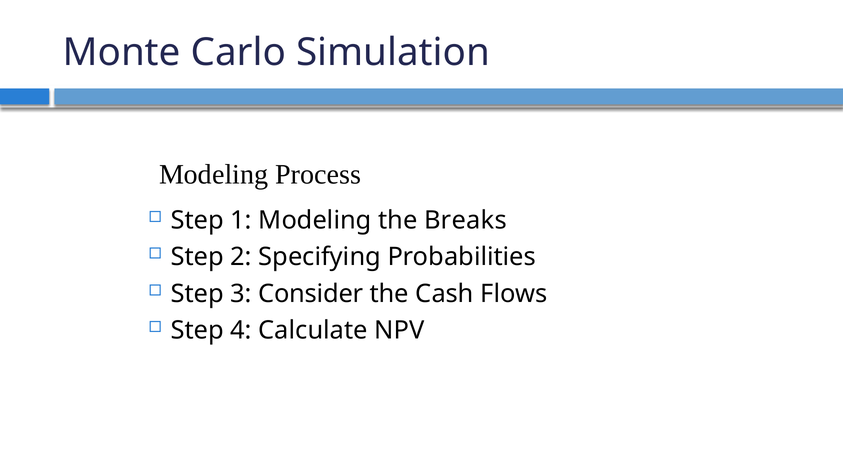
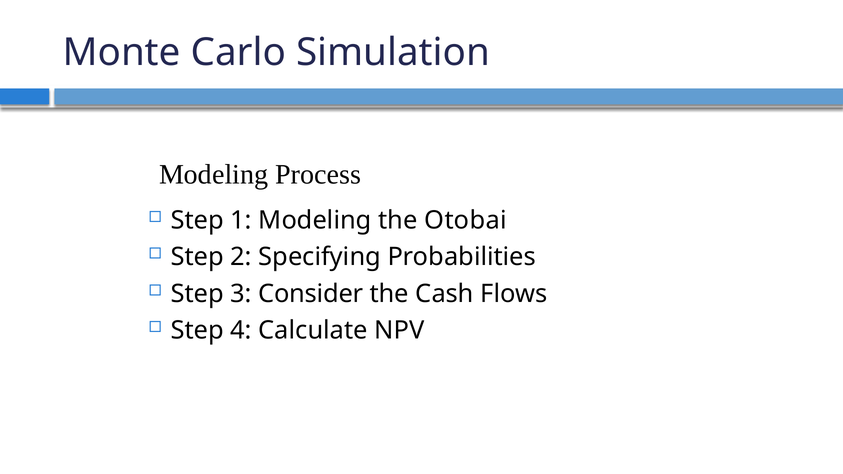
Breaks: Breaks -> Otobai (466, 220)
